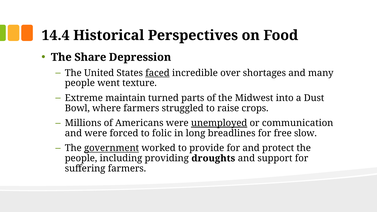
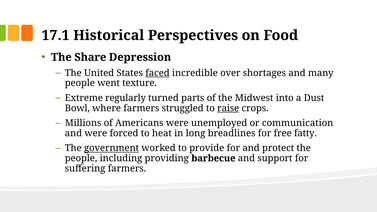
14.4: 14.4 -> 17.1 (56, 35)
maintain: maintain -> regularly (126, 98)
raise underline: none -> present (228, 108)
unemployed underline: present -> none (219, 123)
folic: folic -> heat (162, 133)
slow: slow -> fatty (305, 133)
droughts: droughts -> barbecue (213, 158)
